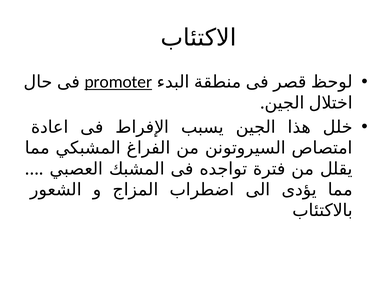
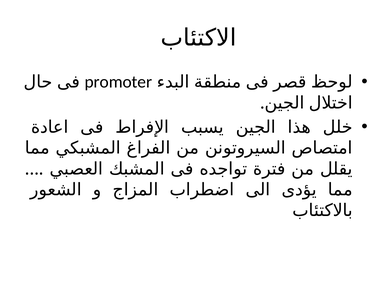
promoter underline: present -> none (118, 82)
